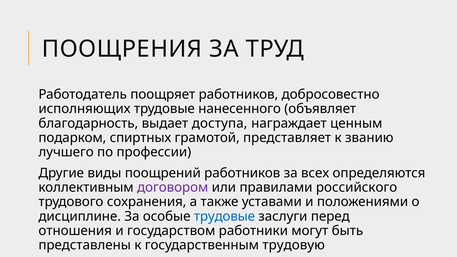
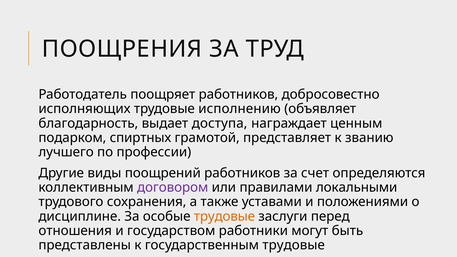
нанесенного: нанесенного -> исполнению (240, 109)
всех: всех -> счет (315, 173)
российского: российского -> локальными (357, 188)
трудовые colour: blue -> orange (224, 216)
государственным трудовую: трудовую -> трудовые (294, 245)
